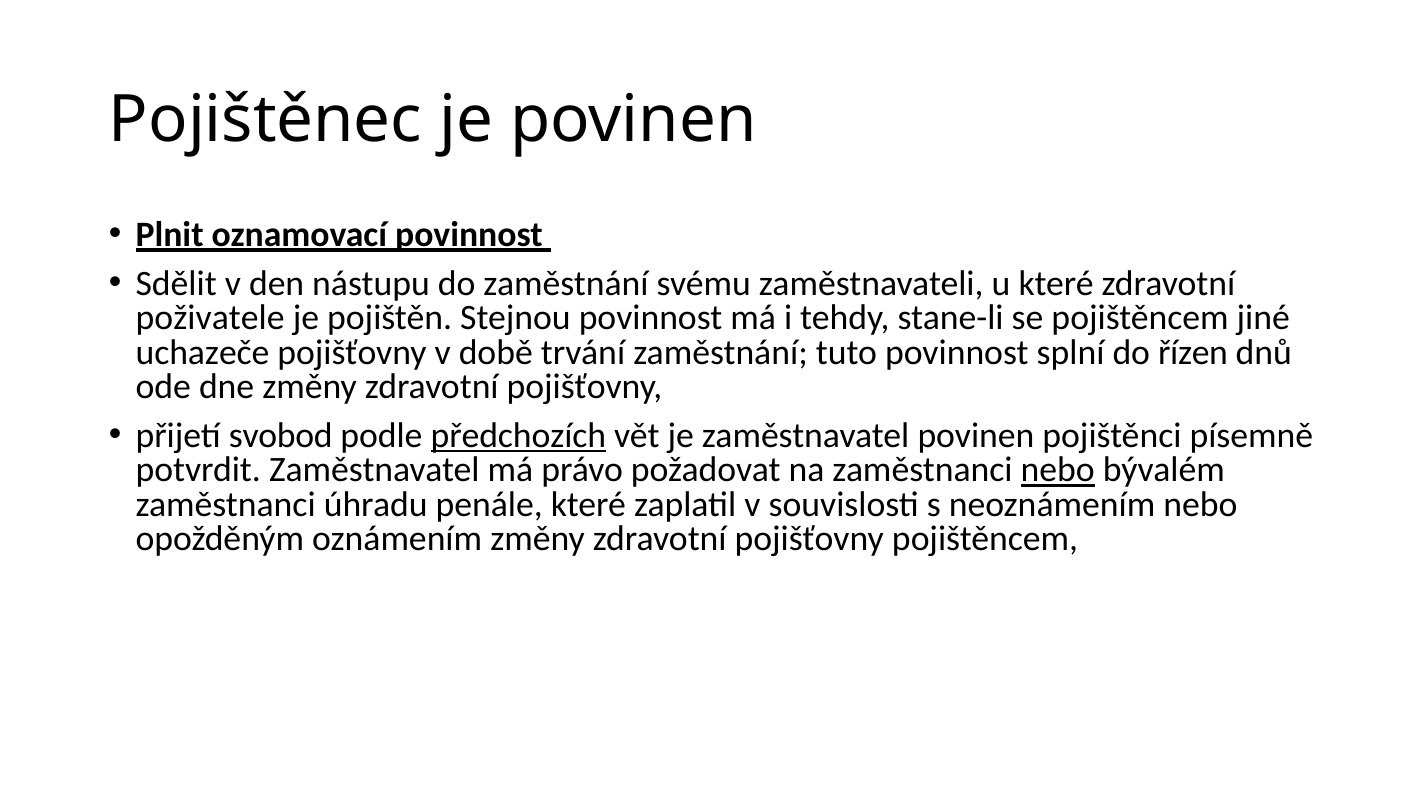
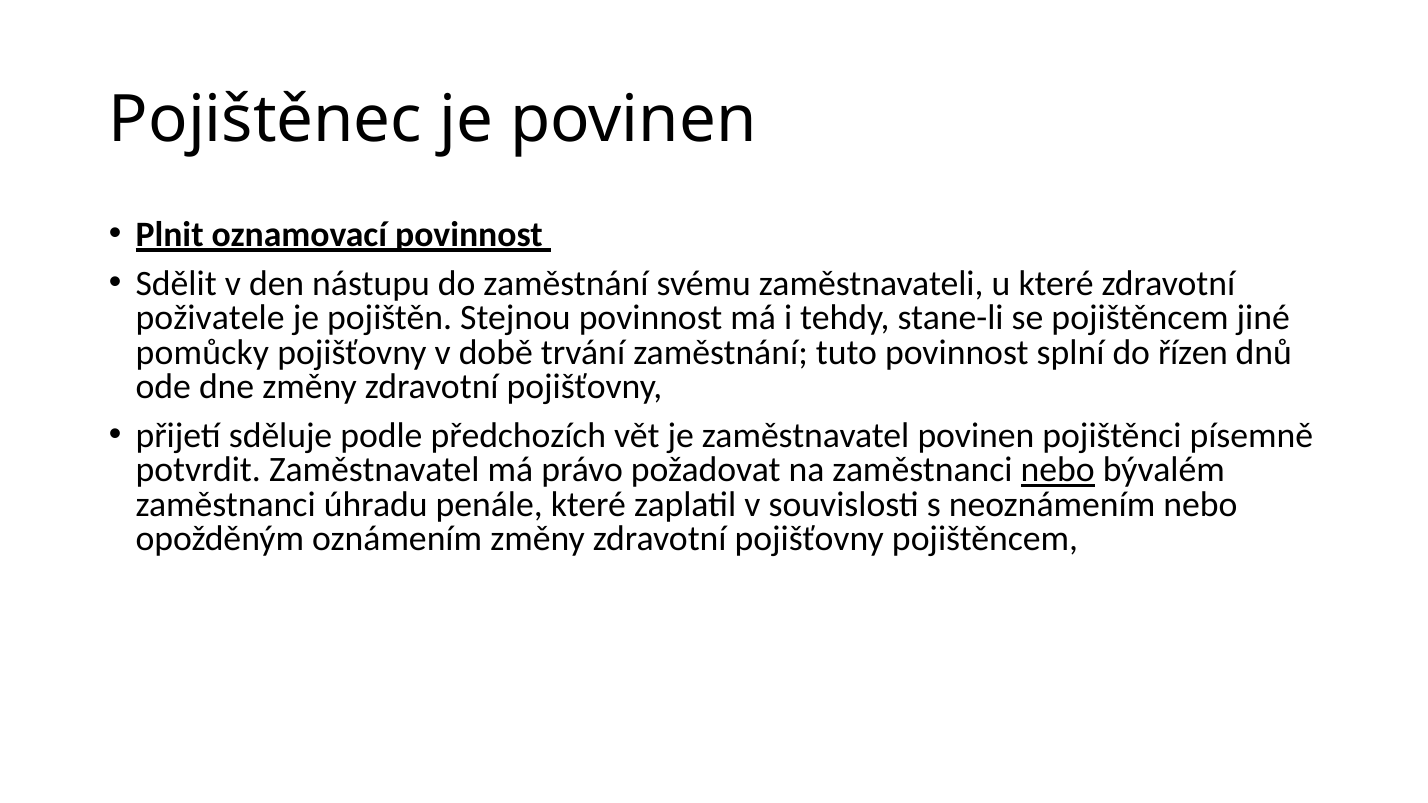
uchazeče: uchazeče -> pomůcky (202, 353)
svobod: svobod -> sděluje (281, 436)
předchozích underline: present -> none (518, 436)
